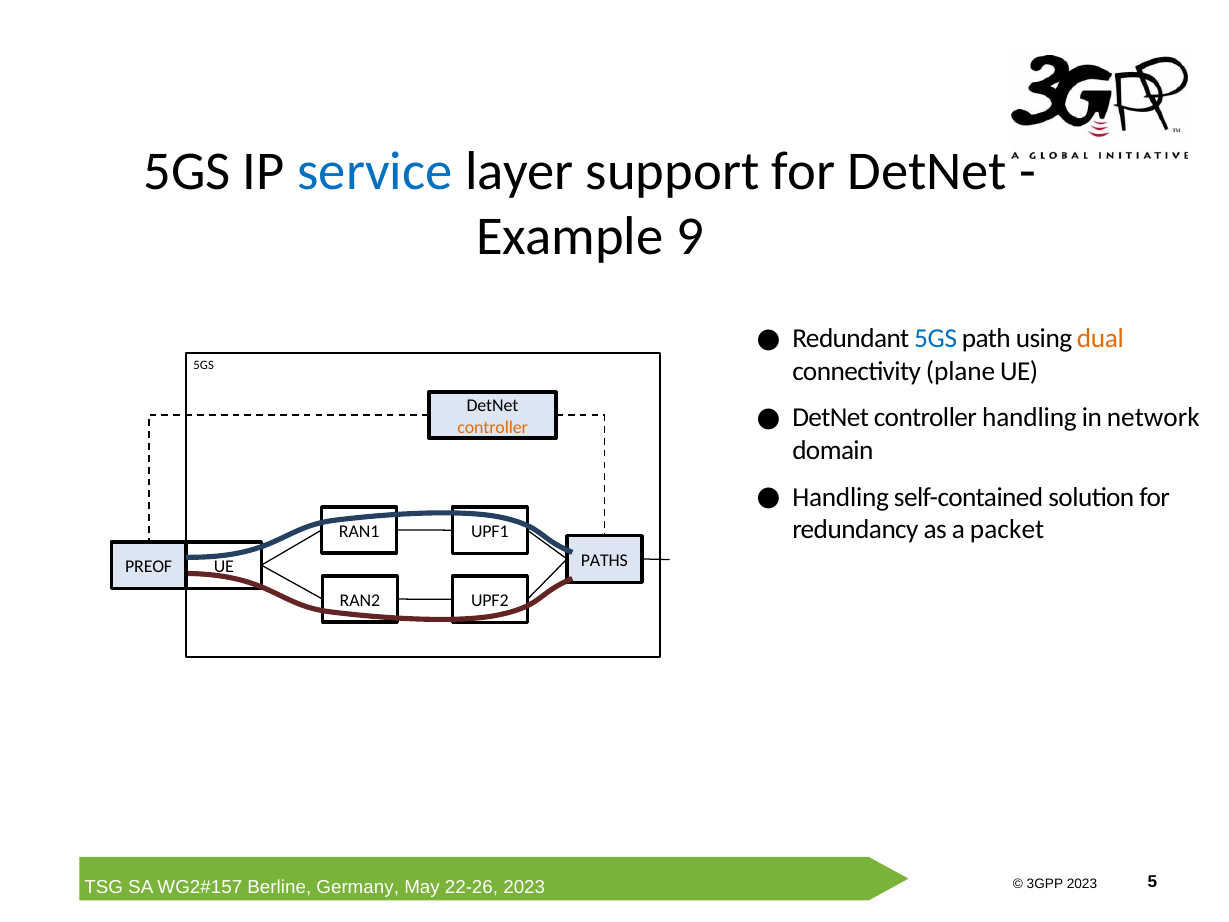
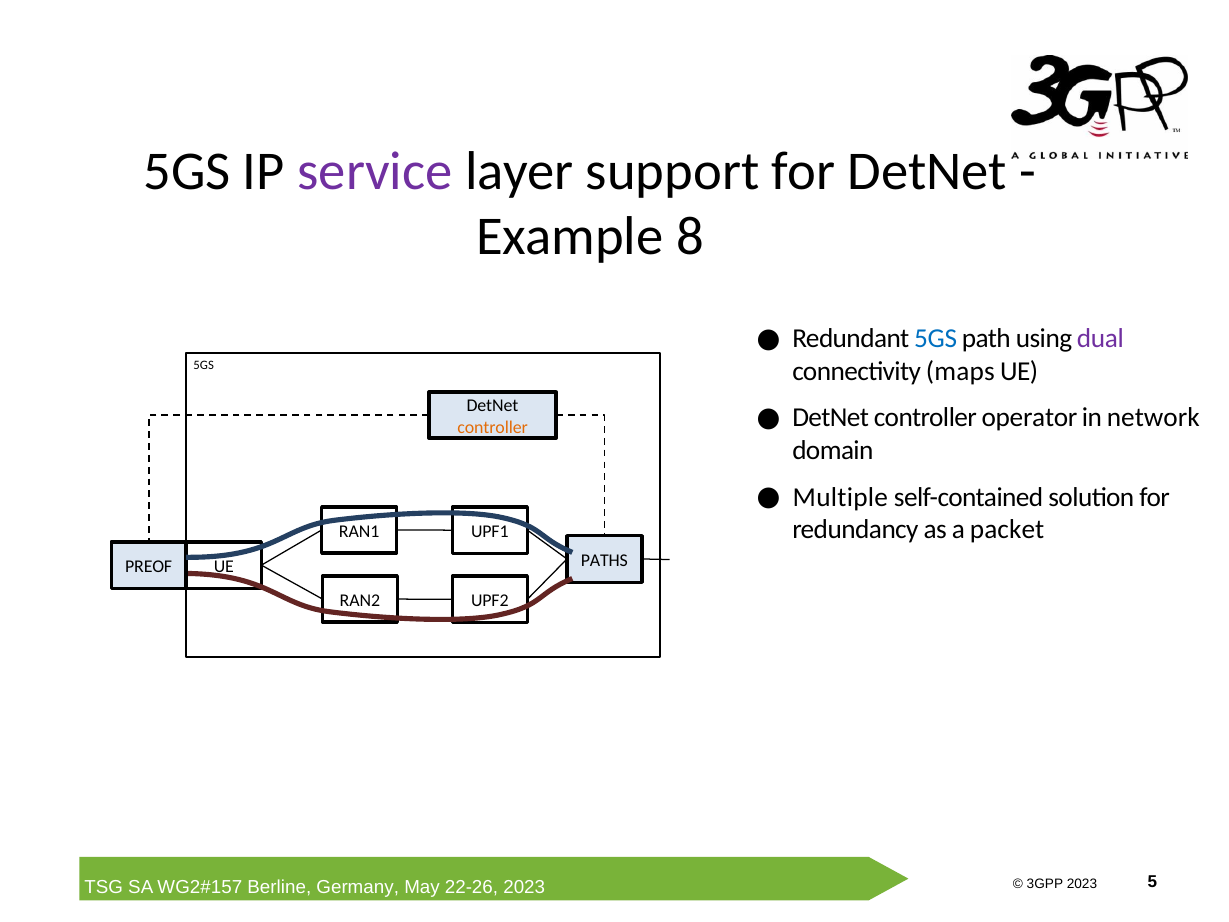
service colour: blue -> purple (375, 171)
9: 9 -> 8 (690, 237)
dual colour: orange -> purple (1100, 339)
plane: plane -> maps (960, 371)
controller handling: handling -> operator (1030, 418)
Handling: Handling -> Multiple (840, 497)
